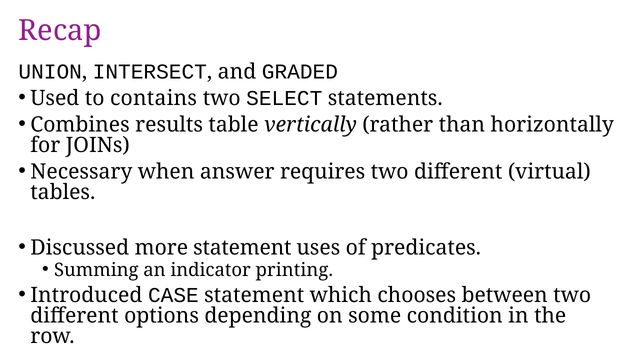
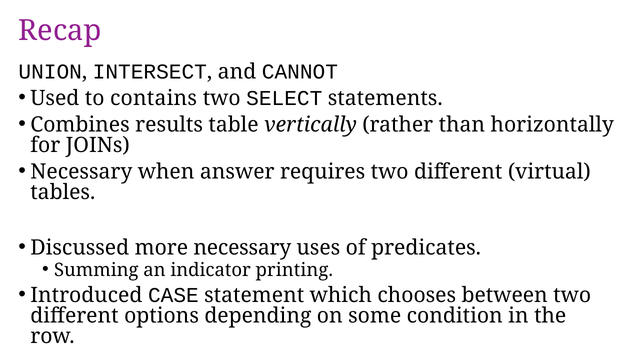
GRADED: GRADED -> CANNOT (300, 71)
more statement: statement -> necessary (242, 247)
